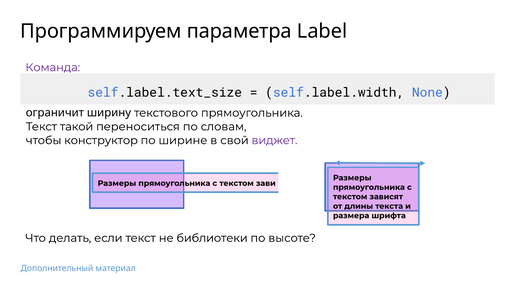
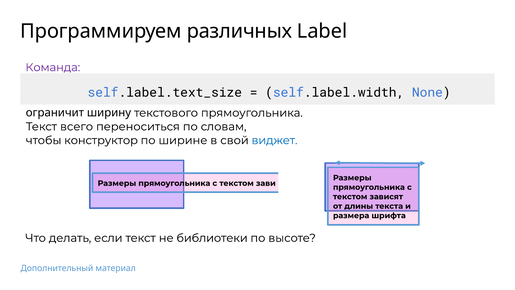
параметра: параметра -> различных (239, 31)
такой: такой -> всего (77, 126)
виджет colour: purple -> blue (274, 140)
